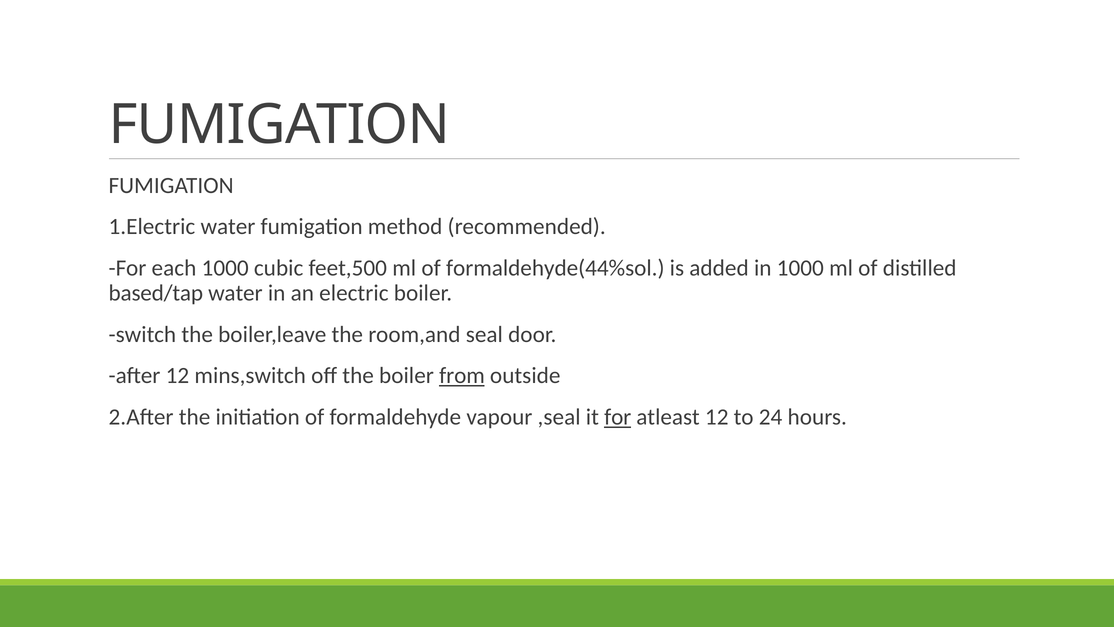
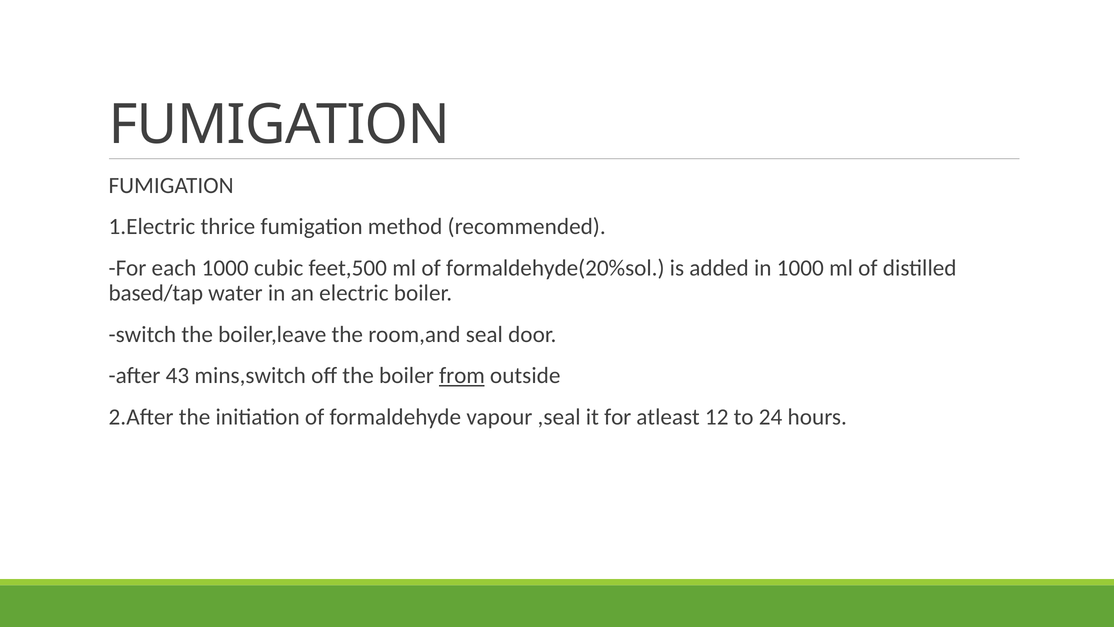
1.Electric water: water -> thrice (228, 227)
formaldehyde(44%sol: formaldehyde(44%sol -> formaldehyde(20%sol (555, 268)
after 12: 12 -> 43 (177, 376)
for underline: present -> none (618, 417)
